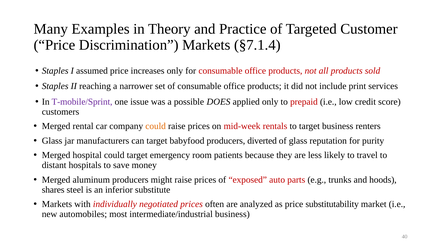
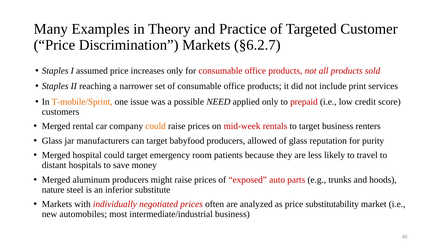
§7.1.4: §7.1.4 -> §6.2.7 (257, 45)
T-mobile/Sprint colour: purple -> orange (82, 102)
DOES: DOES -> NEED (219, 102)
diverted: diverted -> allowed (262, 141)
shares: shares -> nature (53, 190)
